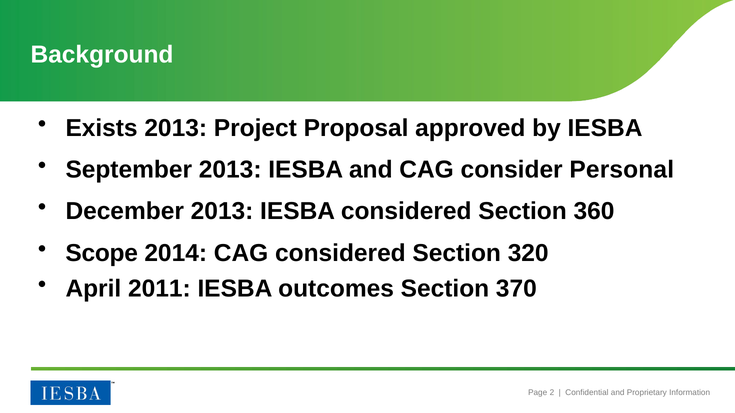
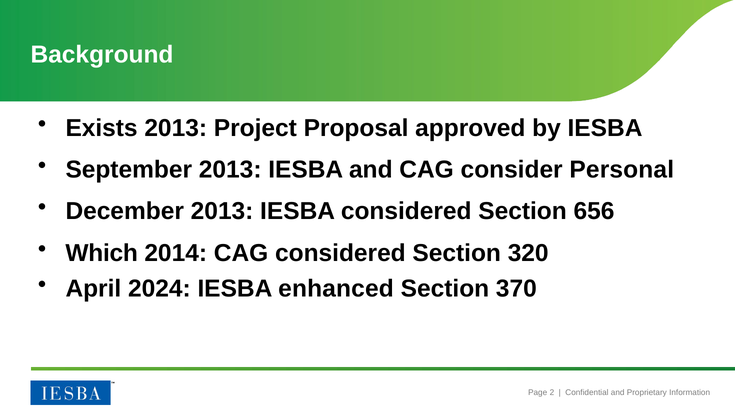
360: 360 -> 656 (594, 212)
Scope: Scope -> Which (102, 253)
2011: 2011 -> 2024 (159, 289)
outcomes: outcomes -> enhanced (336, 289)
